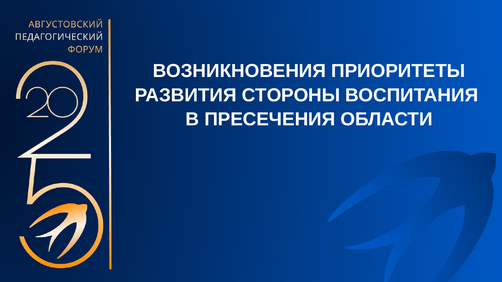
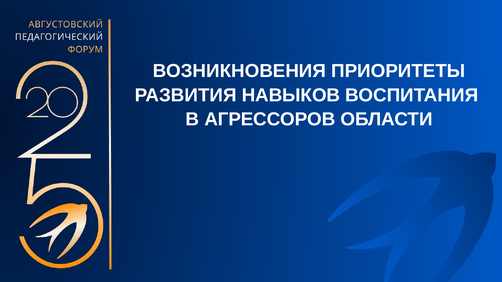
СТОРОНЫ: СТОРОНЫ -> НАВЫКОВ (291, 95)
ПРЕСЕЧЕНИЯ: ПРЕСЕЧЕНИЯ -> АГРЕССОРОВ (270, 120)
